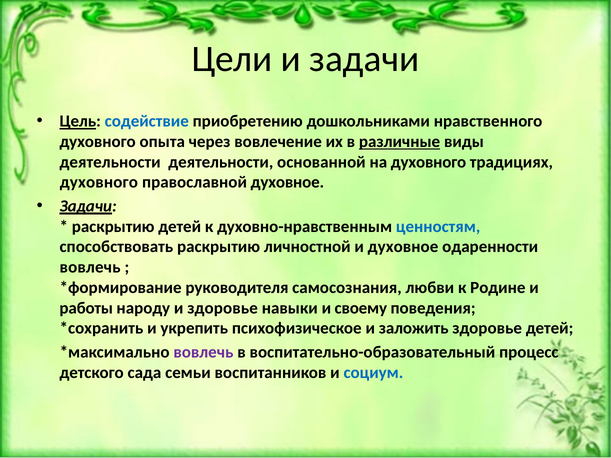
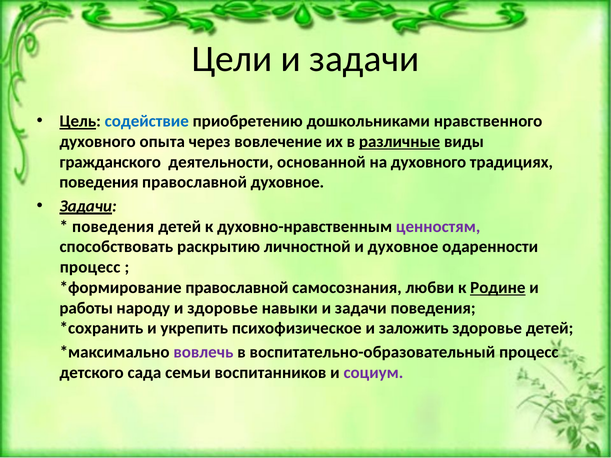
деятельности: деятельности -> гражданского (110, 162)
духовного: духовного -> поведения (99, 182)
раскрытию: раскрытию -> поведения (113, 227)
ценностям colour: blue -> purple (438, 227)
вовлечь: вовлечь -> процесс (90, 267)
руководителя: руководителя -> православной (237, 288)
Родине underline: none -> present (498, 288)
навыки и своему: своему -> задачи (361, 308)
социум colour: blue -> purple (373, 373)
